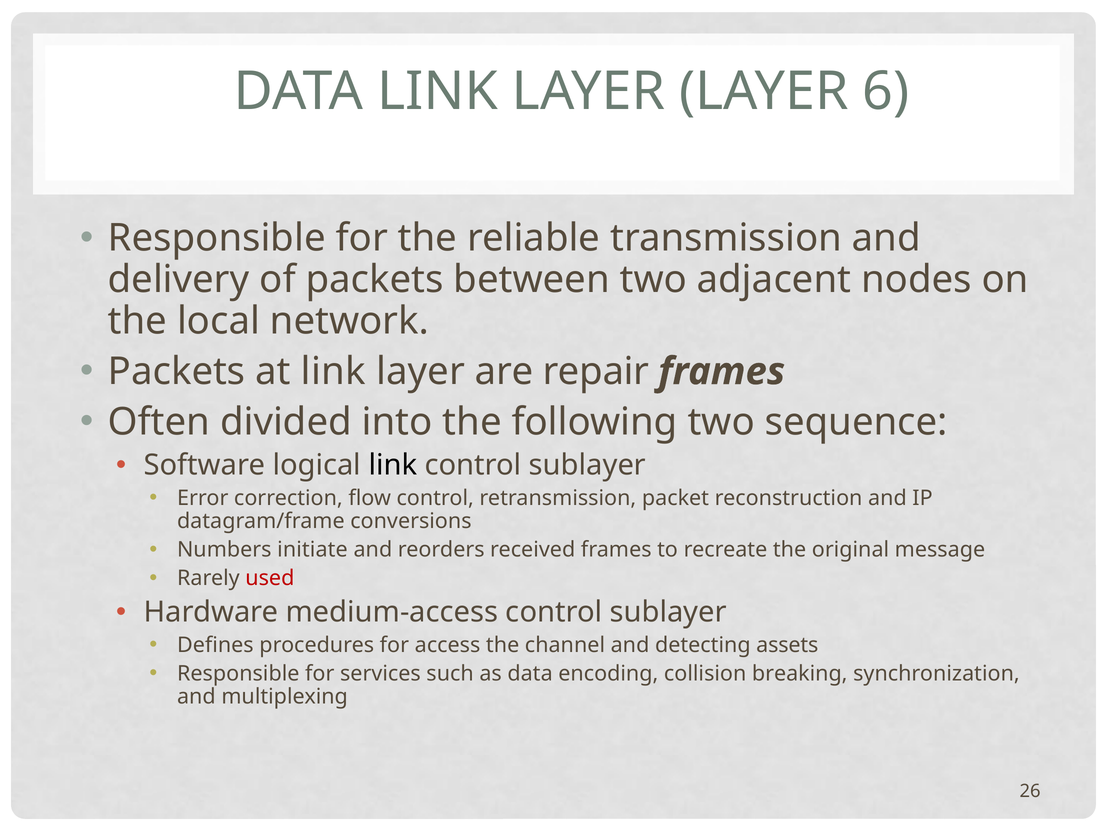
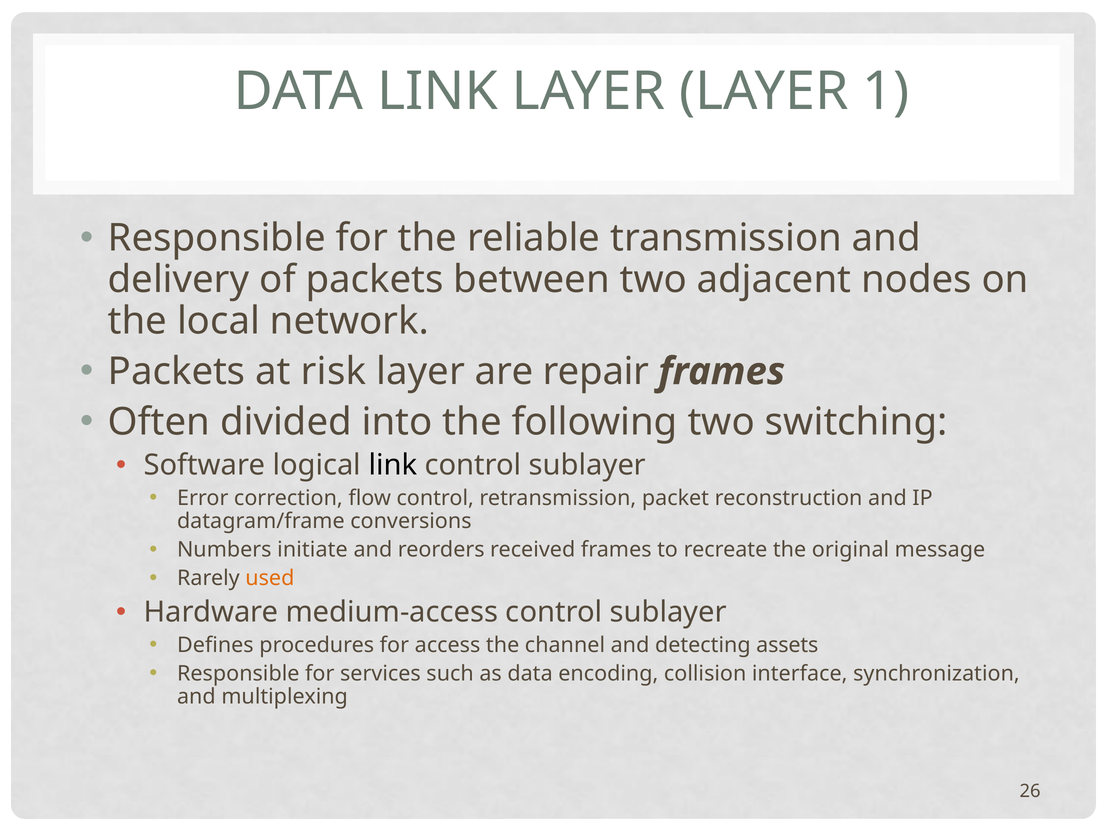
6: 6 -> 1 (886, 91)
at link: link -> risk (333, 372)
sequence: sequence -> switching (856, 422)
used colour: red -> orange (270, 578)
breaking: breaking -> interface (800, 674)
